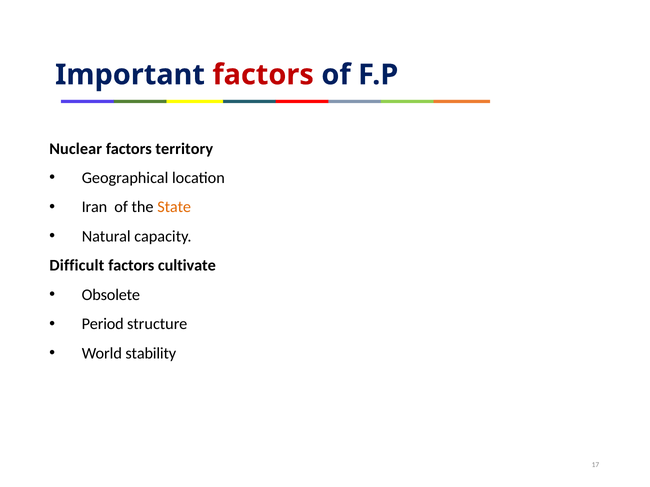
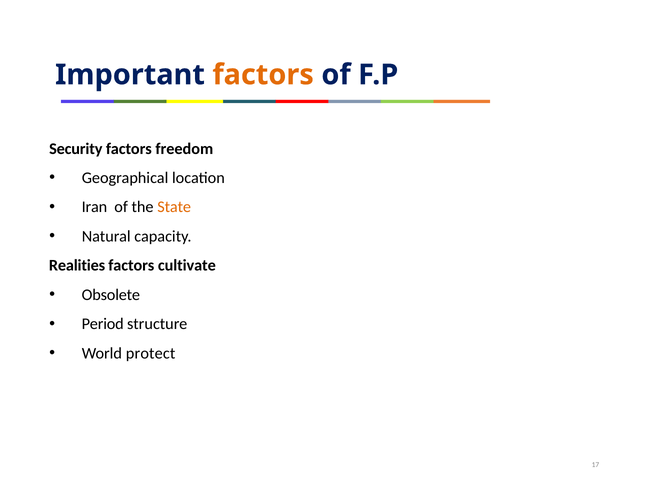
factors colour: red -> orange (263, 75)
Nuclear: Nuclear -> Security (76, 149)
territory: territory -> freedom (184, 149)
Difficult: Difficult -> Realities (77, 266)
stability: stability -> protect (151, 354)
